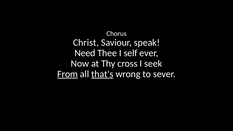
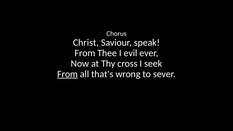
Need: Need -> From (85, 53)
self: self -> evil (131, 53)
that's underline: present -> none (102, 74)
